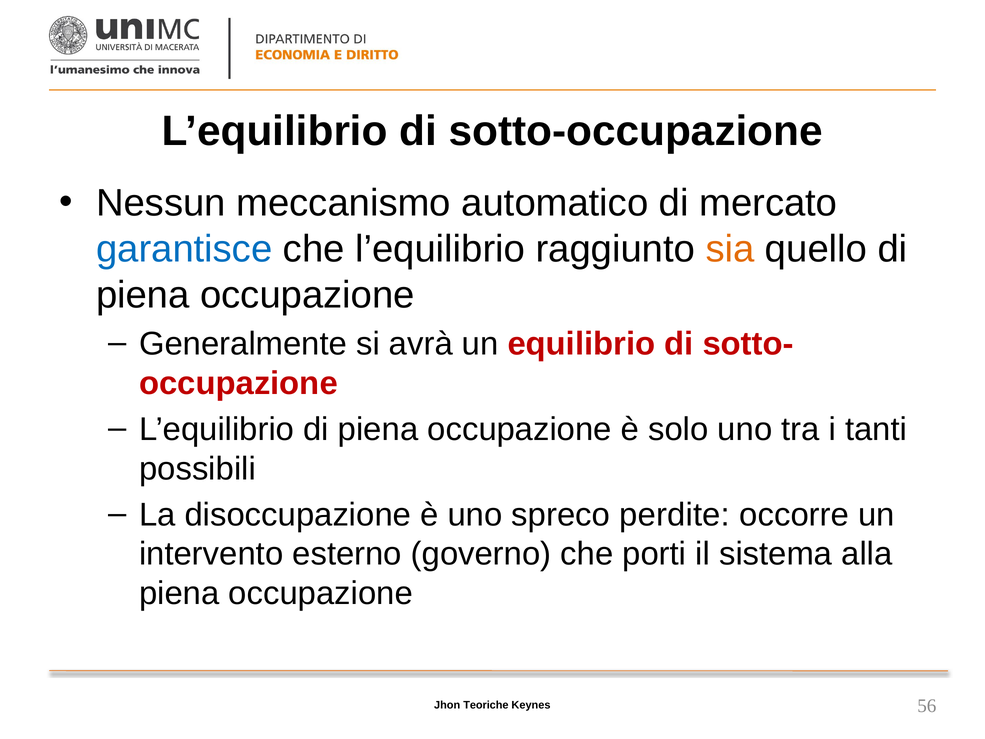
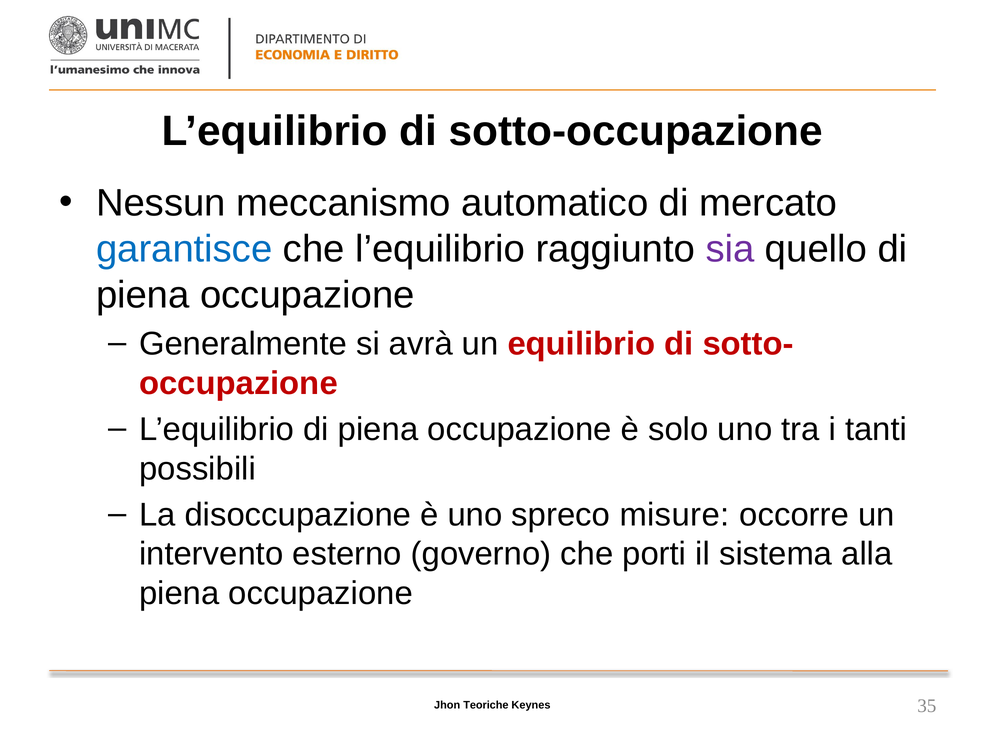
sia colour: orange -> purple (730, 249)
perdite: perdite -> misure (674, 515)
56: 56 -> 35 (927, 706)
